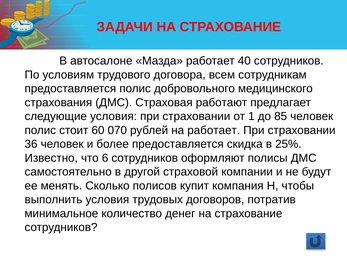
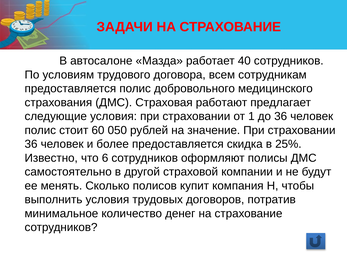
до 85: 85 -> 36 (281, 117)
070: 070 -> 050 (117, 130)
на работает: работает -> значение (214, 130)
